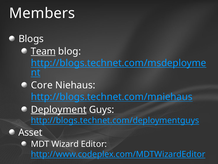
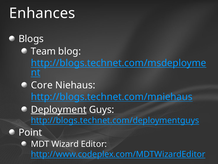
Members: Members -> Enhances (42, 13)
Team underline: present -> none (43, 51)
Asset: Asset -> Point (30, 132)
